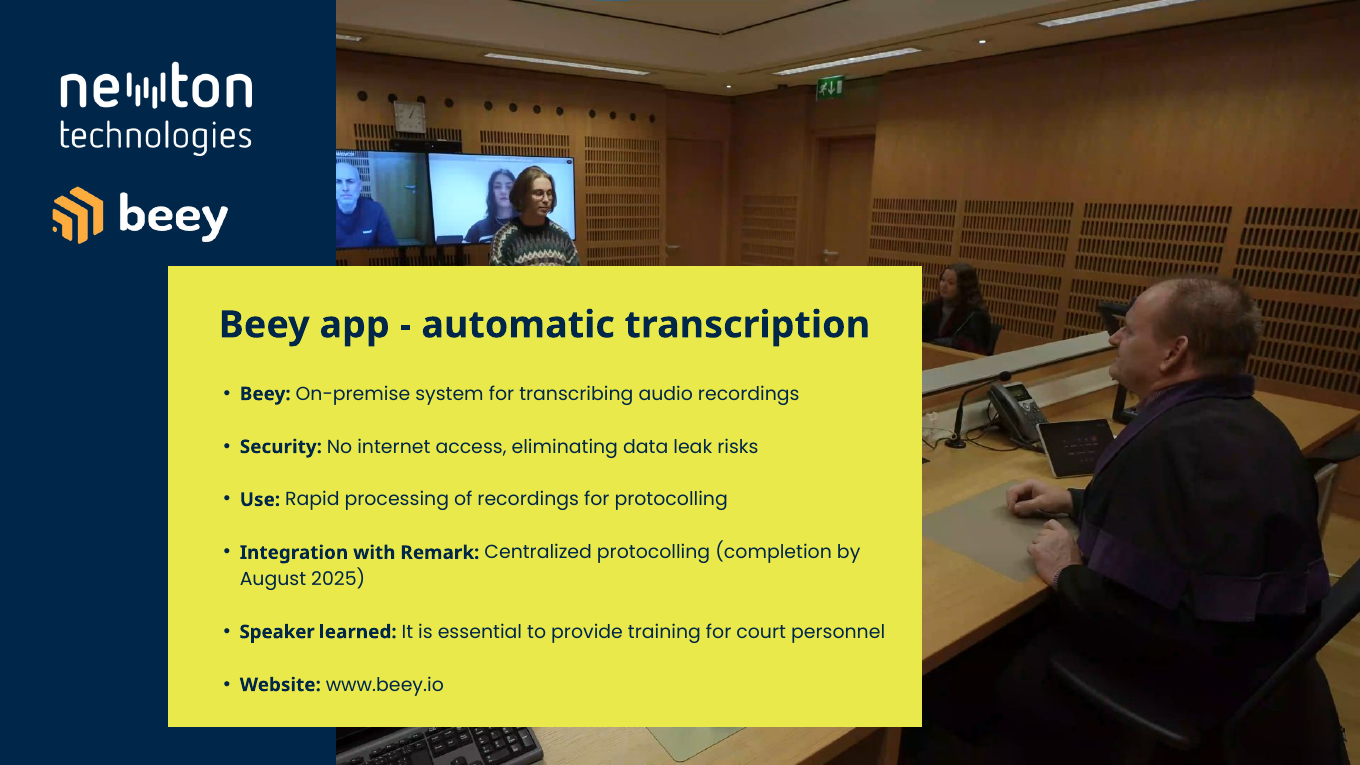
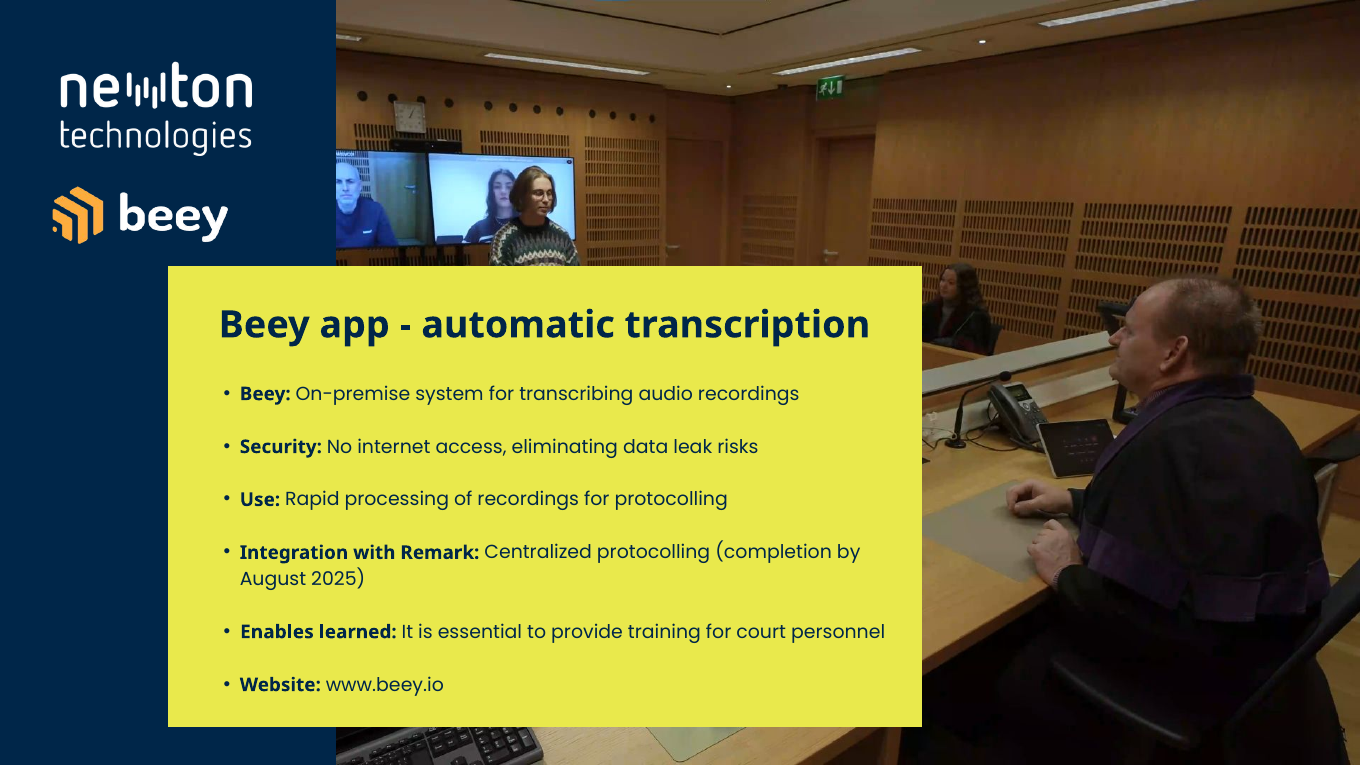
Speaker: Speaker -> Enables (277, 632)
